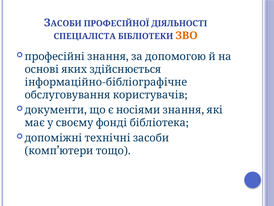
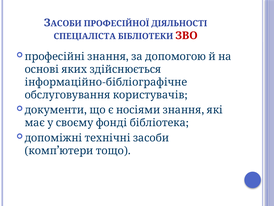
ЗВО colour: orange -> red (186, 35)
